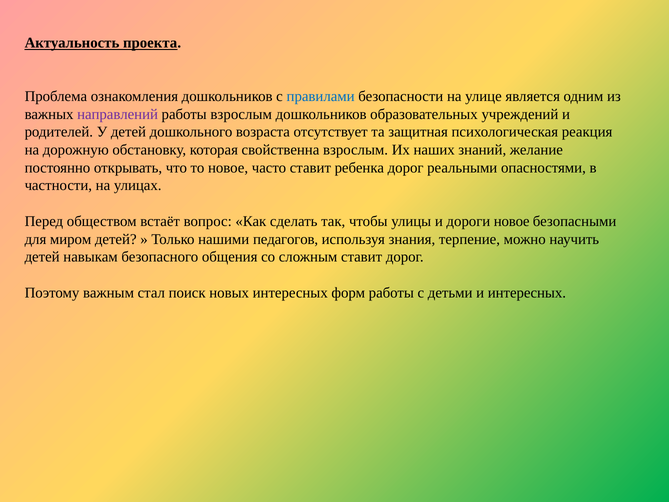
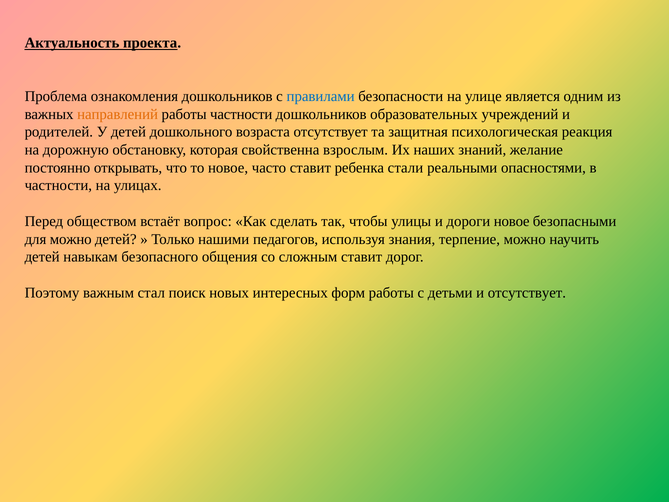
направлений colour: purple -> orange (118, 114)
работы взрослым: взрослым -> частности (241, 114)
ребенка дорог: дорог -> стали (406, 168)
для миром: миром -> можно (71, 239)
и интересных: интересных -> отсутствует (527, 292)
